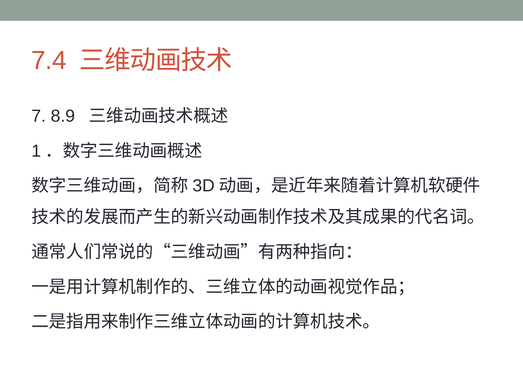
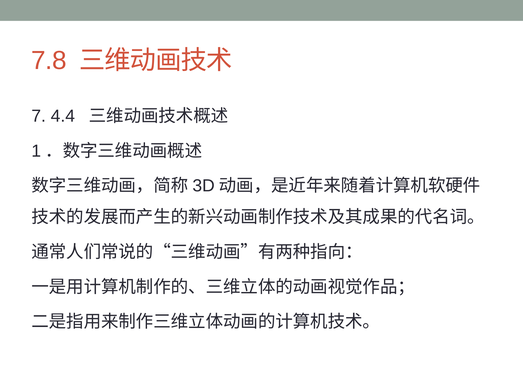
7.4: 7.4 -> 7.8 (49, 61)
8.9: 8.9 -> 4.4 (63, 116)
